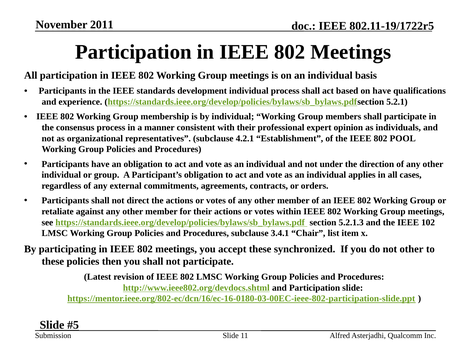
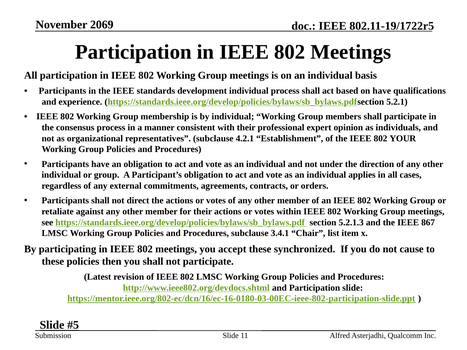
2011: 2011 -> 2069 (102, 25)
POOL: POOL -> YOUR (403, 138)
102: 102 -> 867 (428, 223)
not other: other -> cause (412, 249)
